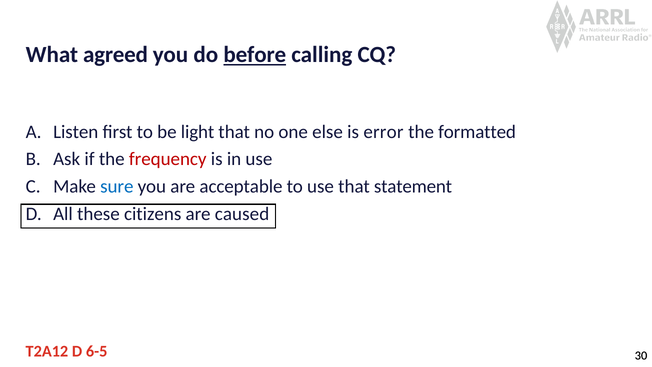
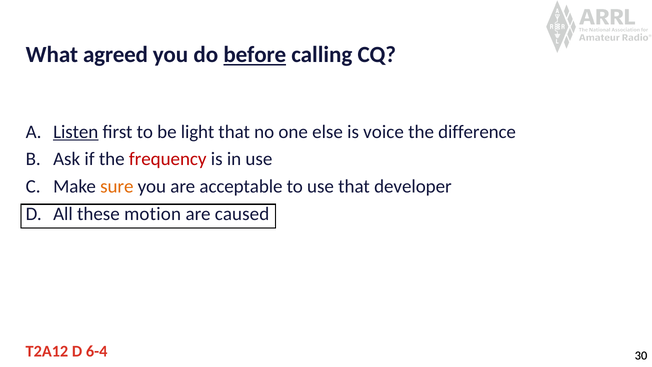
Listen underline: none -> present (76, 132)
error: error -> voice (384, 132)
formatted: formatted -> difference (477, 132)
sure colour: blue -> orange (117, 186)
statement: statement -> developer (413, 186)
citizens: citizens -> motion (153, 214)
6-5: 6-5 -> 6-4 (97, 351)
